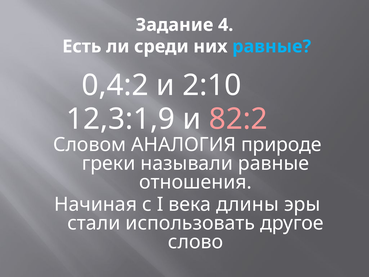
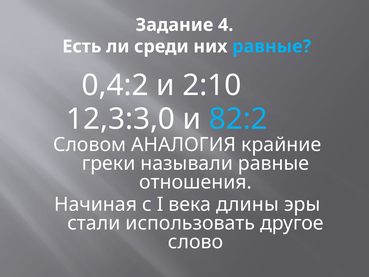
12,3:1,9: 12,3:1,9 -> 12,3:3,0 (121, 119)
82:2 colour: pink -> light blue (238, 119)
природе: природе -> крайние (281, 145)
